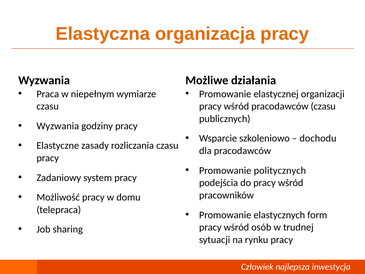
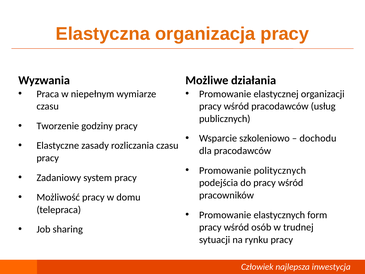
pracodawców czasu: czasu -> usług (323, 106)
Wyzwania: Wyzwania -> Tworzenie (58, 126)
